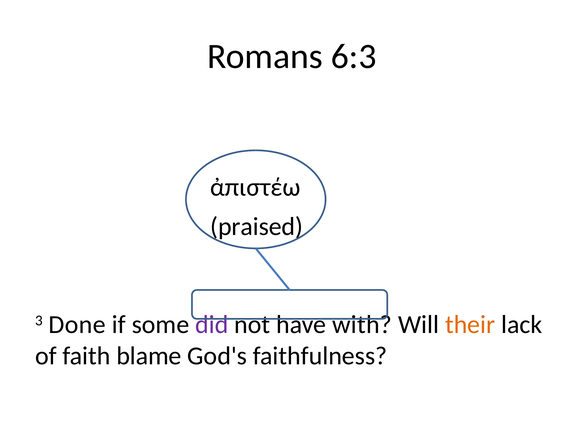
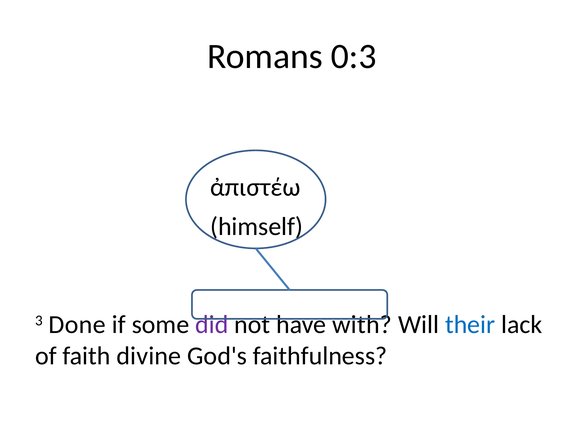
6:3: 6:3 -> 0:3 (354, 57)
praised: praised -> himself (257, 227)
their colour: orange -> blue (470, 325)
blame: blame -> divine (149, 356)
